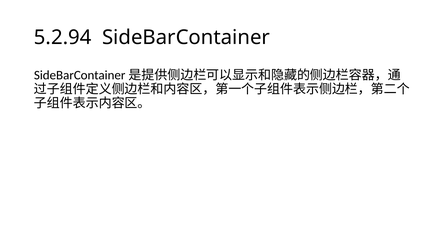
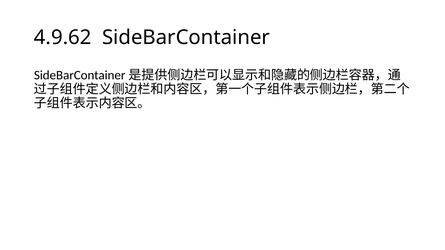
5.2.94: 5.2.94 -> 4.9.62 (63, 37)
